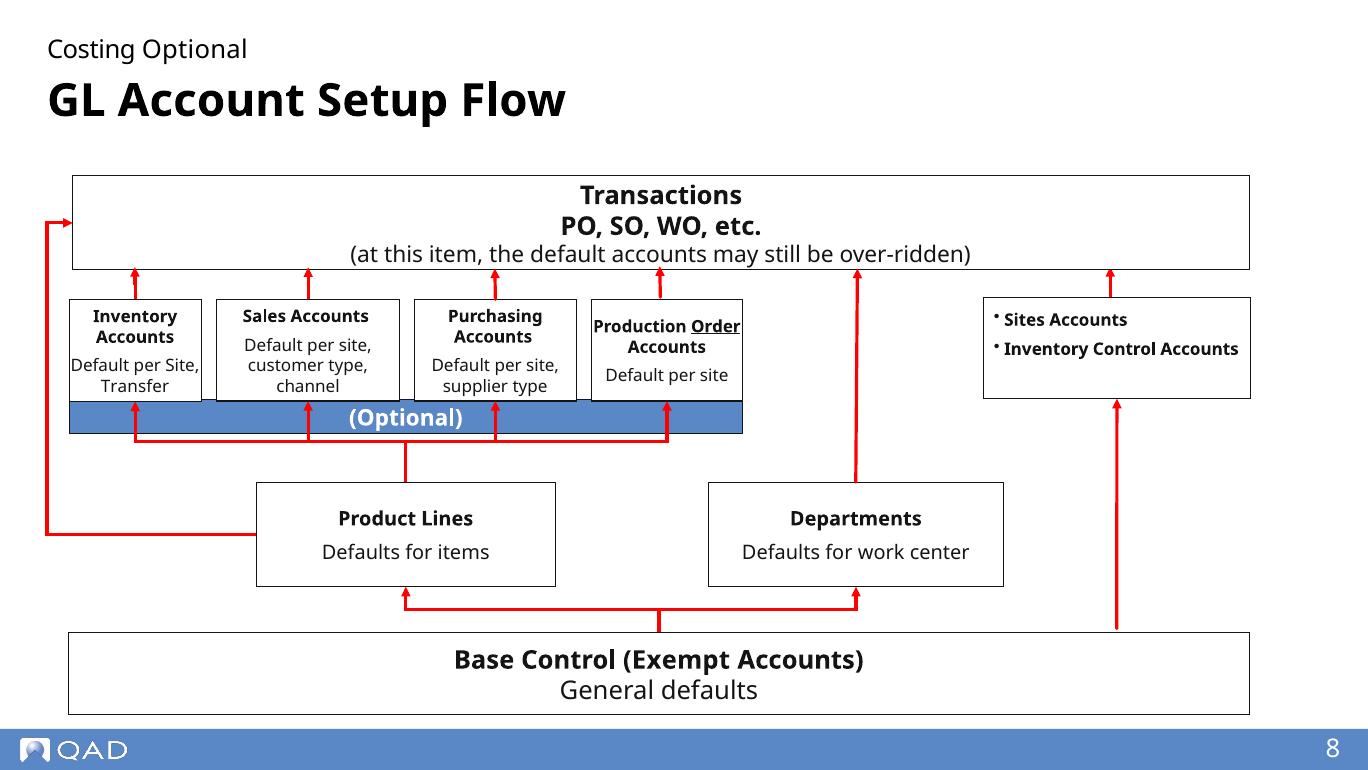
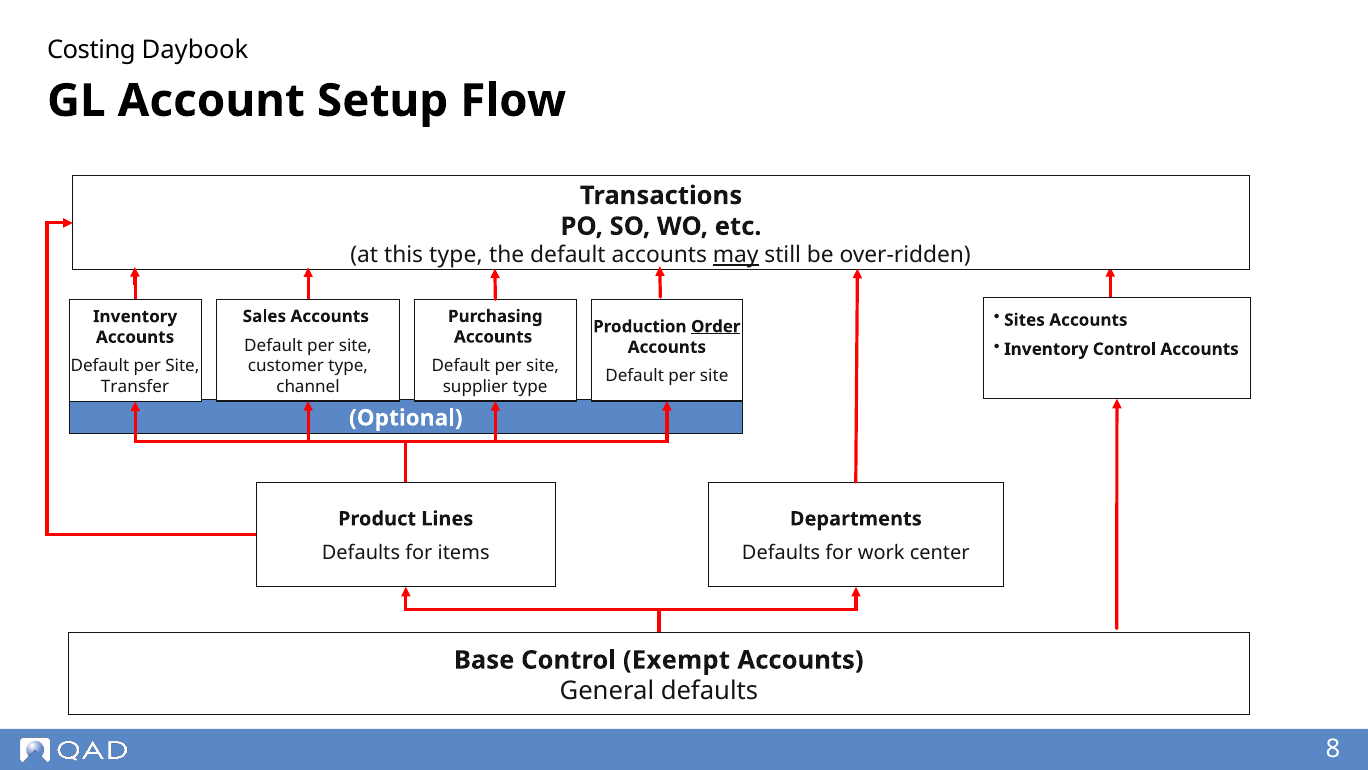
Costing Optional: Optional -> Daybook (195, 50)
this item: item -> type (456, 255)
may underline: none -> present (736, 255)
